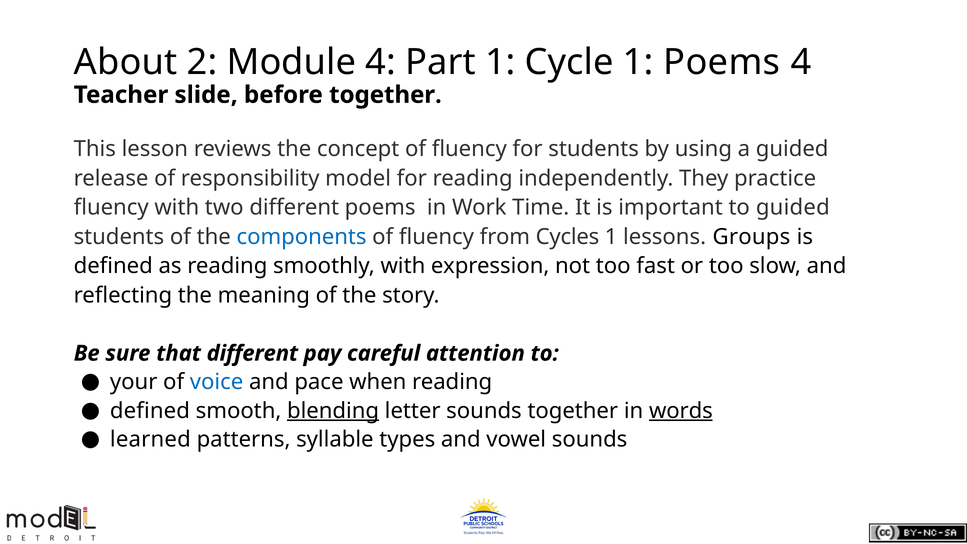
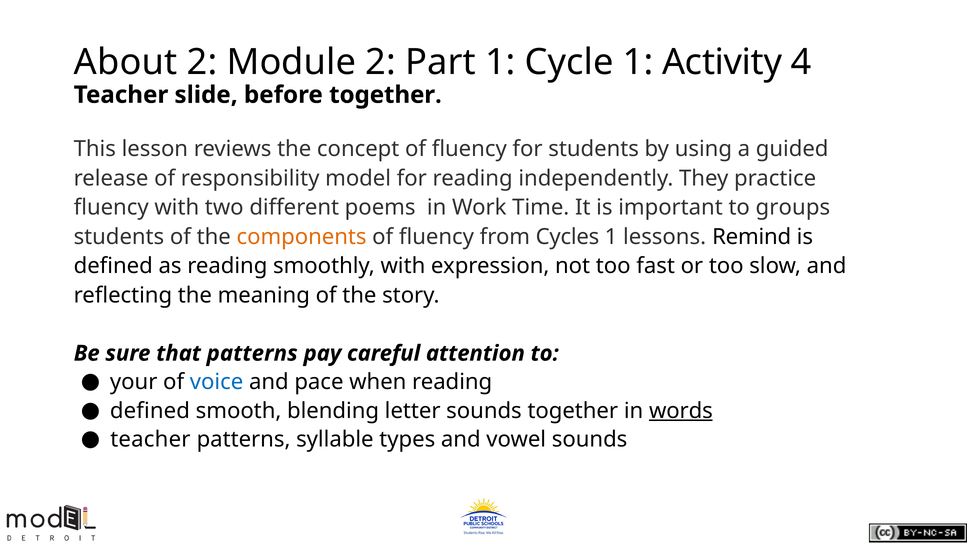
Module 4: 4 -> 2 (381, 62)
1 Poems: Poems -> Activity (722, 62)
to guided: guided -> groups (793, 208)
components colour: blue -> orange (302, 237)
Groups: Groups -> Remind (752, 237)
that different: different -> patterns (252, 353)
blending underline: present -> none (333, 411)
learned: learned -> teacher (150, 439)
